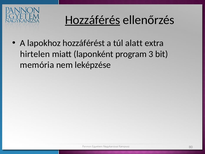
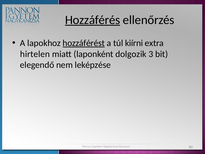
hozzáférést underline: none -> present (84, 43)
alatt: alatt -> kiírni (134, 43)
program: program -> dolgozik (131, 54)
memória: memória -> elegendő (37, 65)
